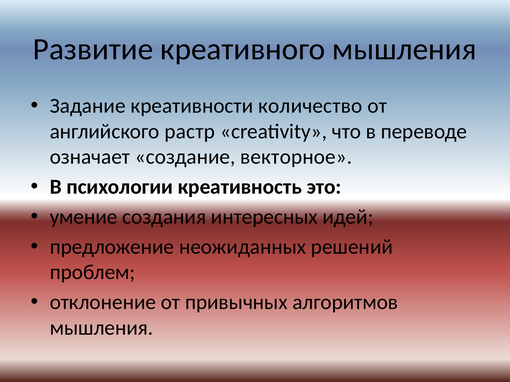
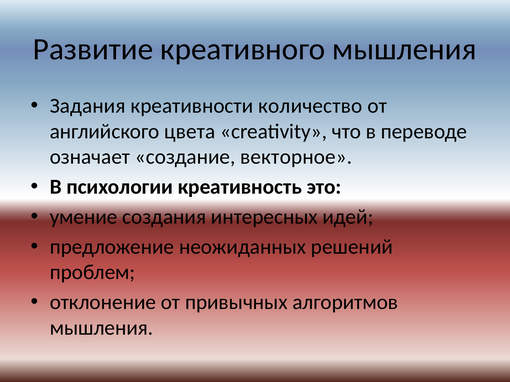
Задание: Задание -> Задания (88, 106)
растр: растр -> цвета (190, 132)
